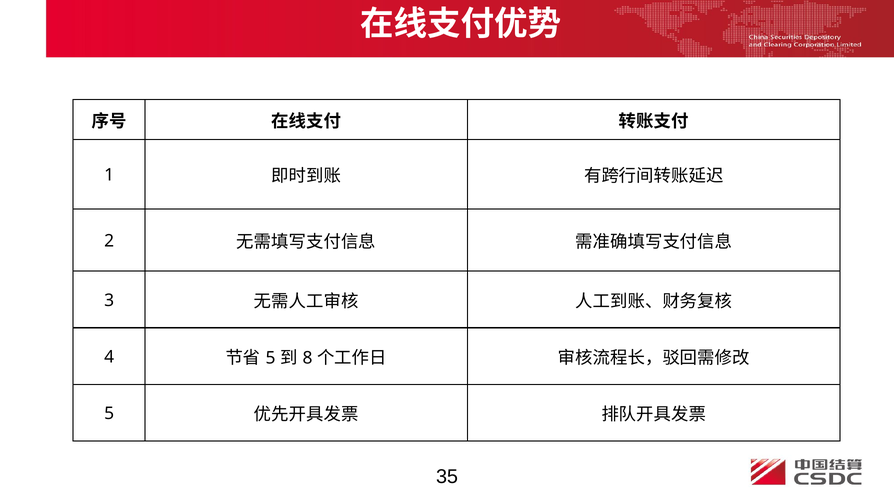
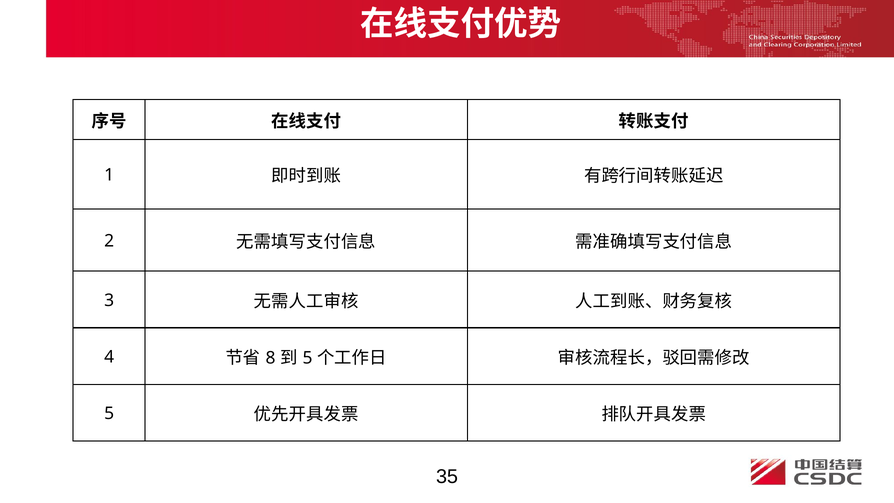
5: 5 -> 8 (270, 358)
8: 8 -> 5 (308, 358)
